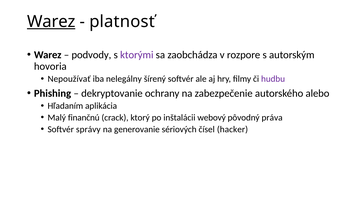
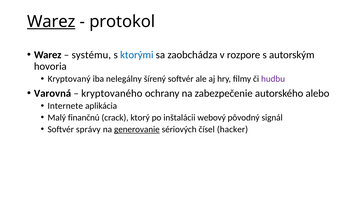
platnosť: platnosť -> protokol (122, 22)
podvody: podvody -> systému (91, 55)
ktorými colour: purple -> blue (137, 55)
Nepoužívať: Nepoužívať -> Kryptovaný (69, 79)
Phishing: Phishing -> Varovná (53, 93)
dekryptovanie: dekryptovanie -> kryptovaného (112, 93)
Hľadaním: Hľadaním -> Internete (65, 106)
práva: práva -> signál (272, 117)
generovanie underline: none -> present (137, 129)
